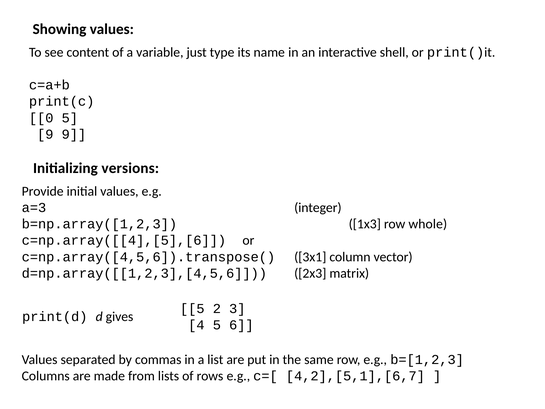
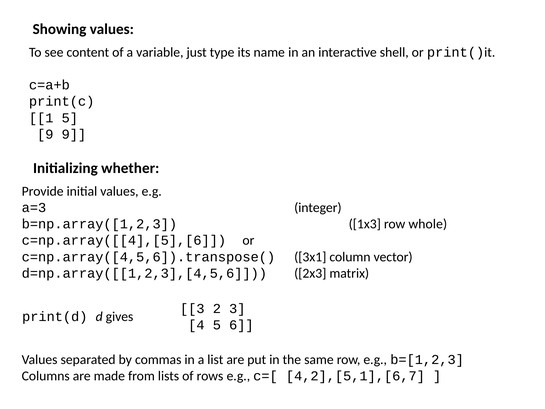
0: 0 -> 1 (41, 118)
versions: versions -> whether (130, 168)
5: 5 -> 3 (192, 308)
